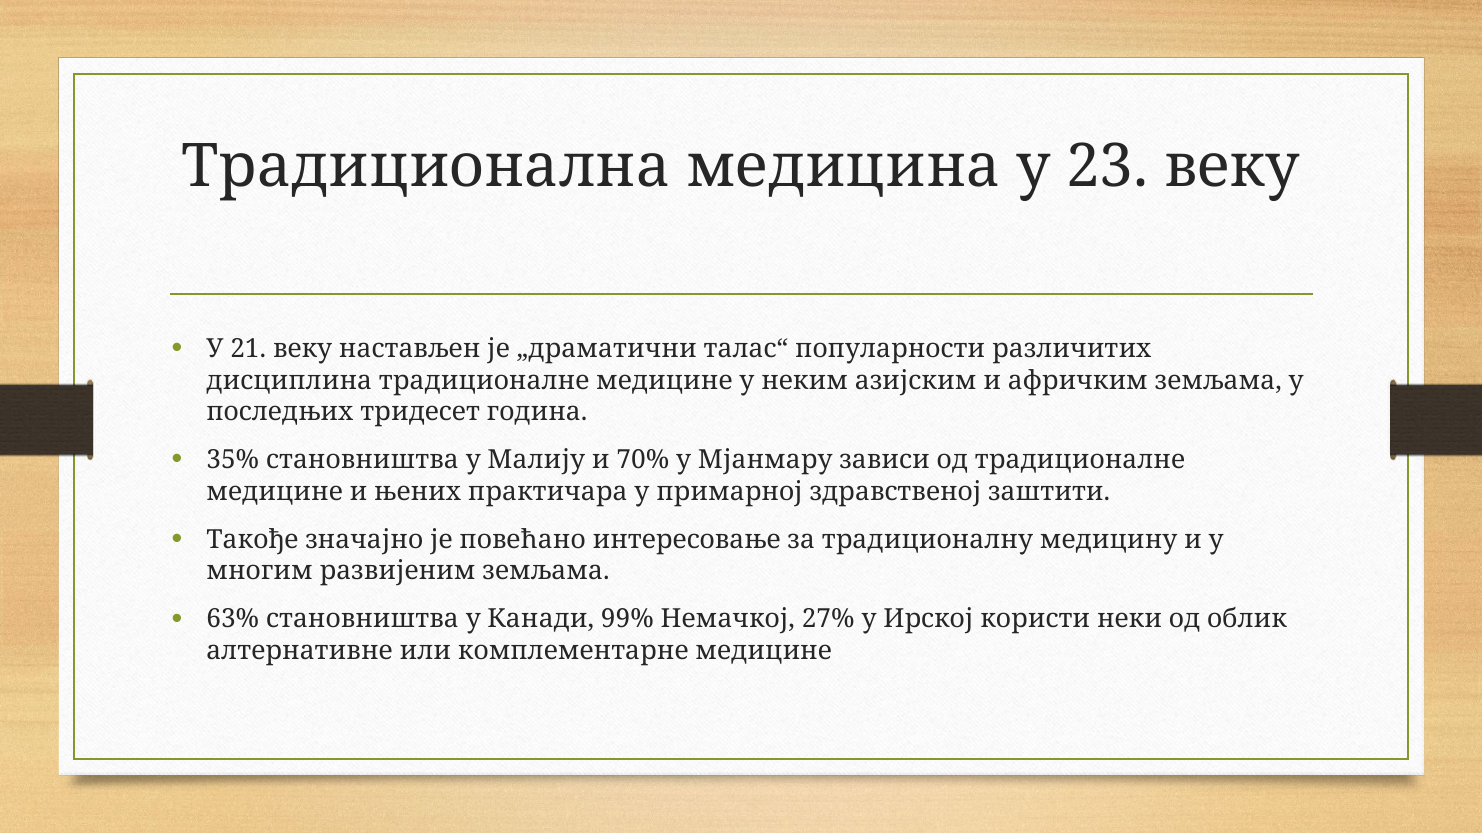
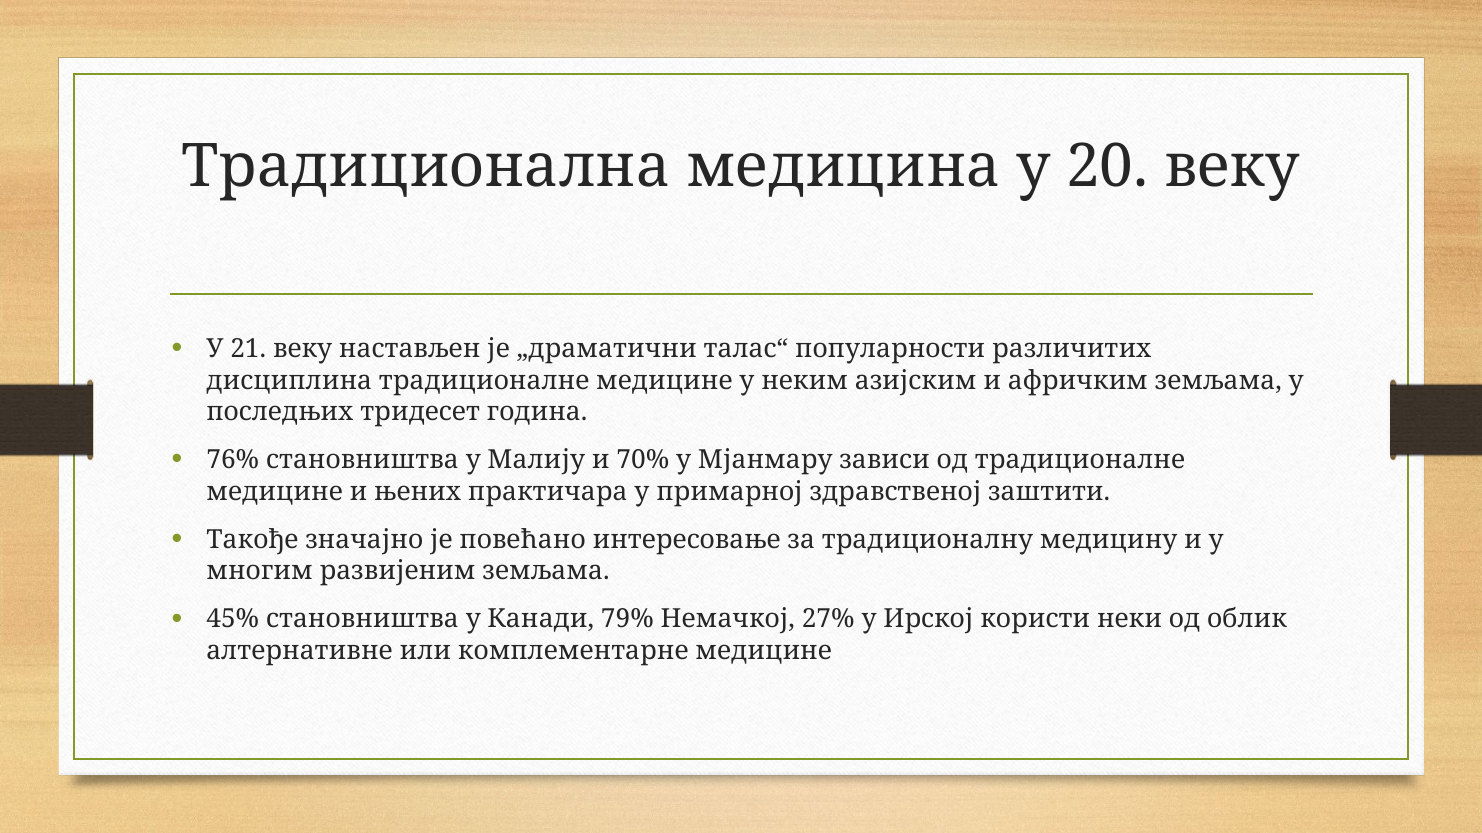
23: 23 -> 20 (1108, 167)
35%: 35% -> 76% (233, 460)
63%: 63% -> 45% (233, 620)
99%: 99% -> 79% (627, 620)
